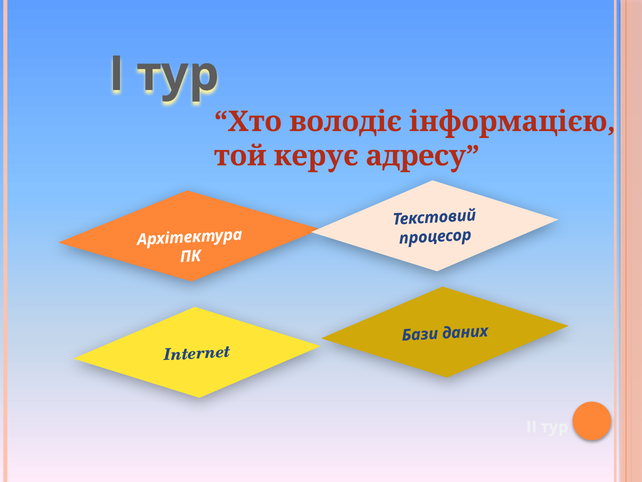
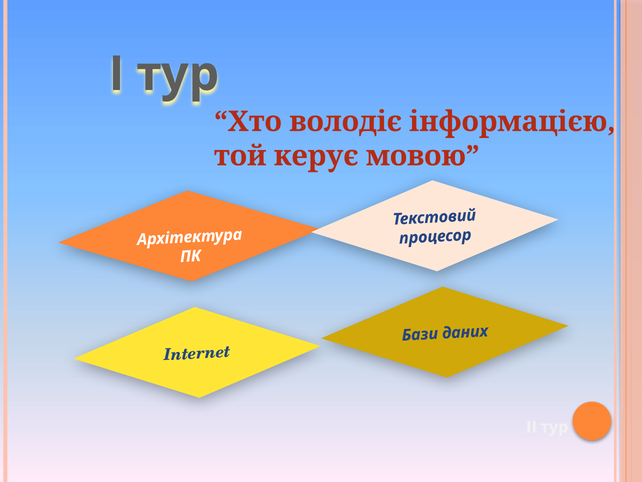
адресу: адресу -> мовою (423, 156)
